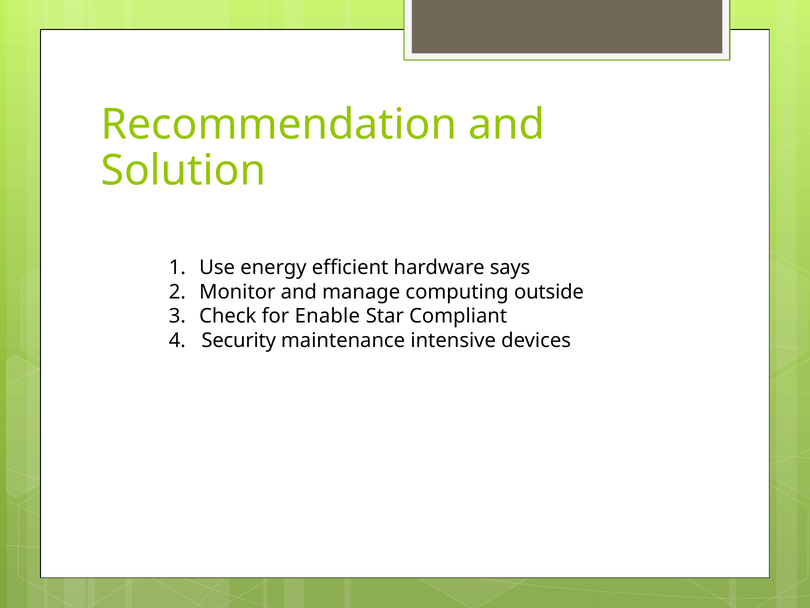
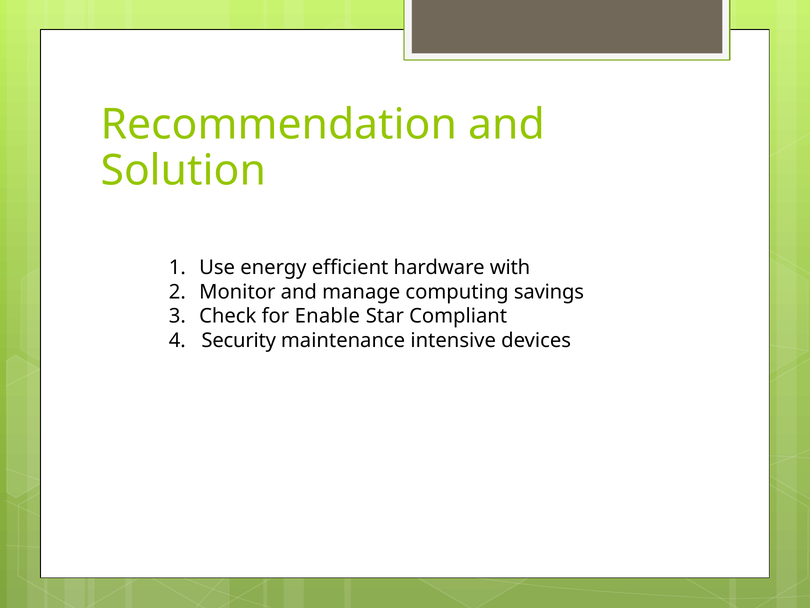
says: says -> with (510, 267)
outside: outside -> savings (549, 292)
